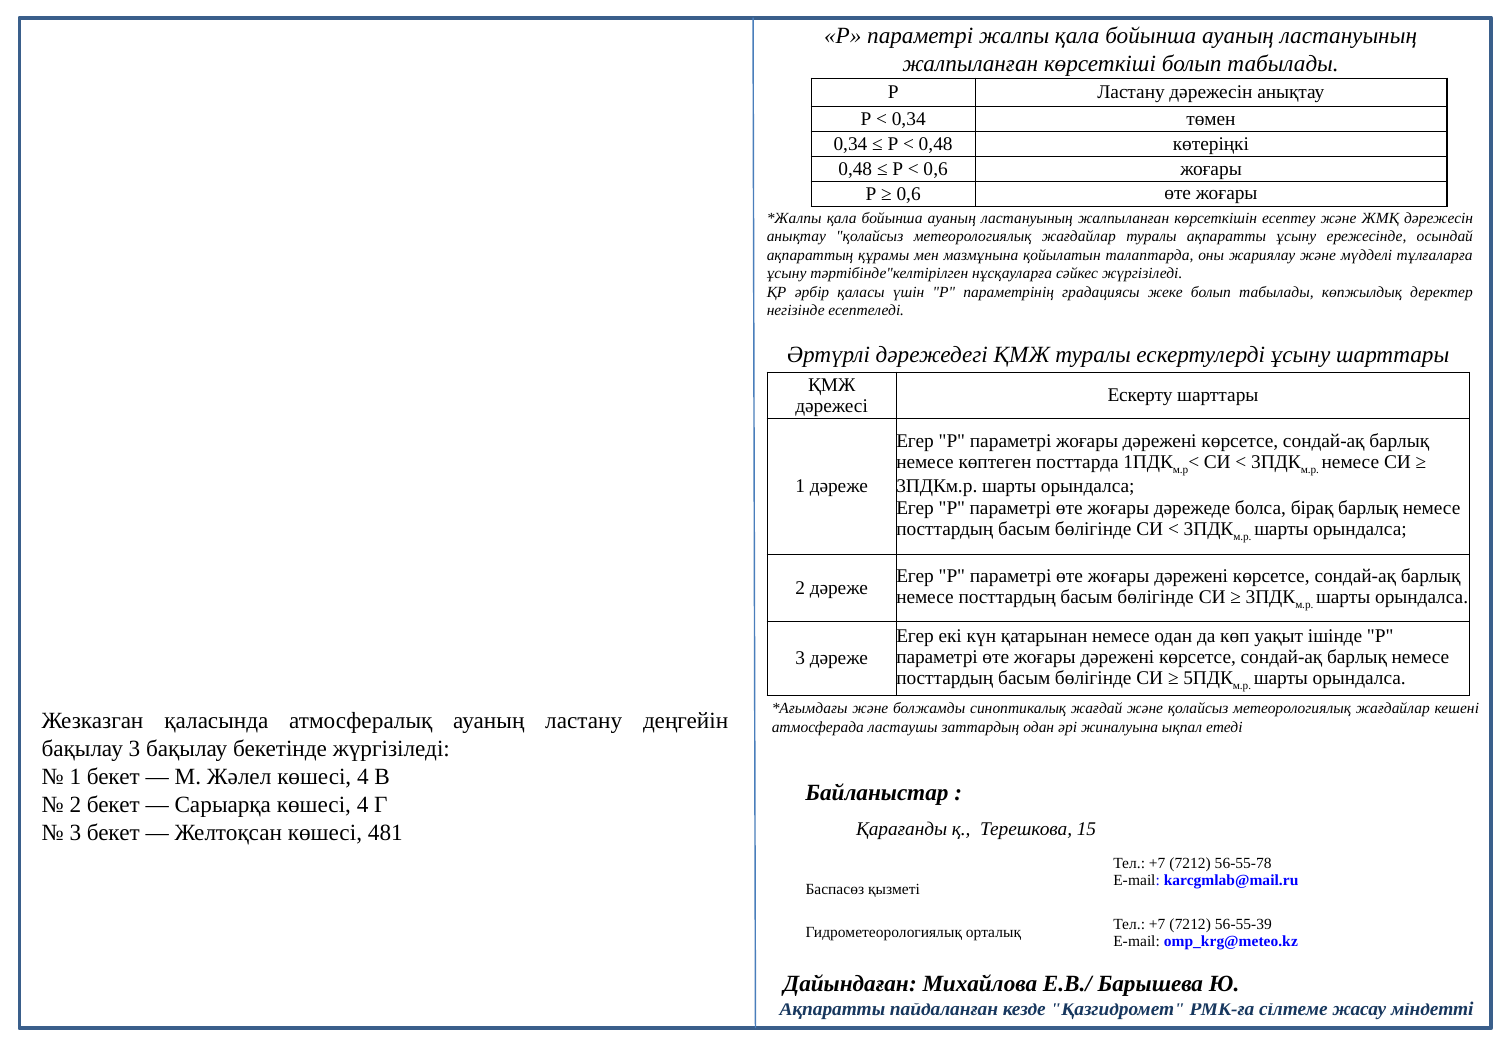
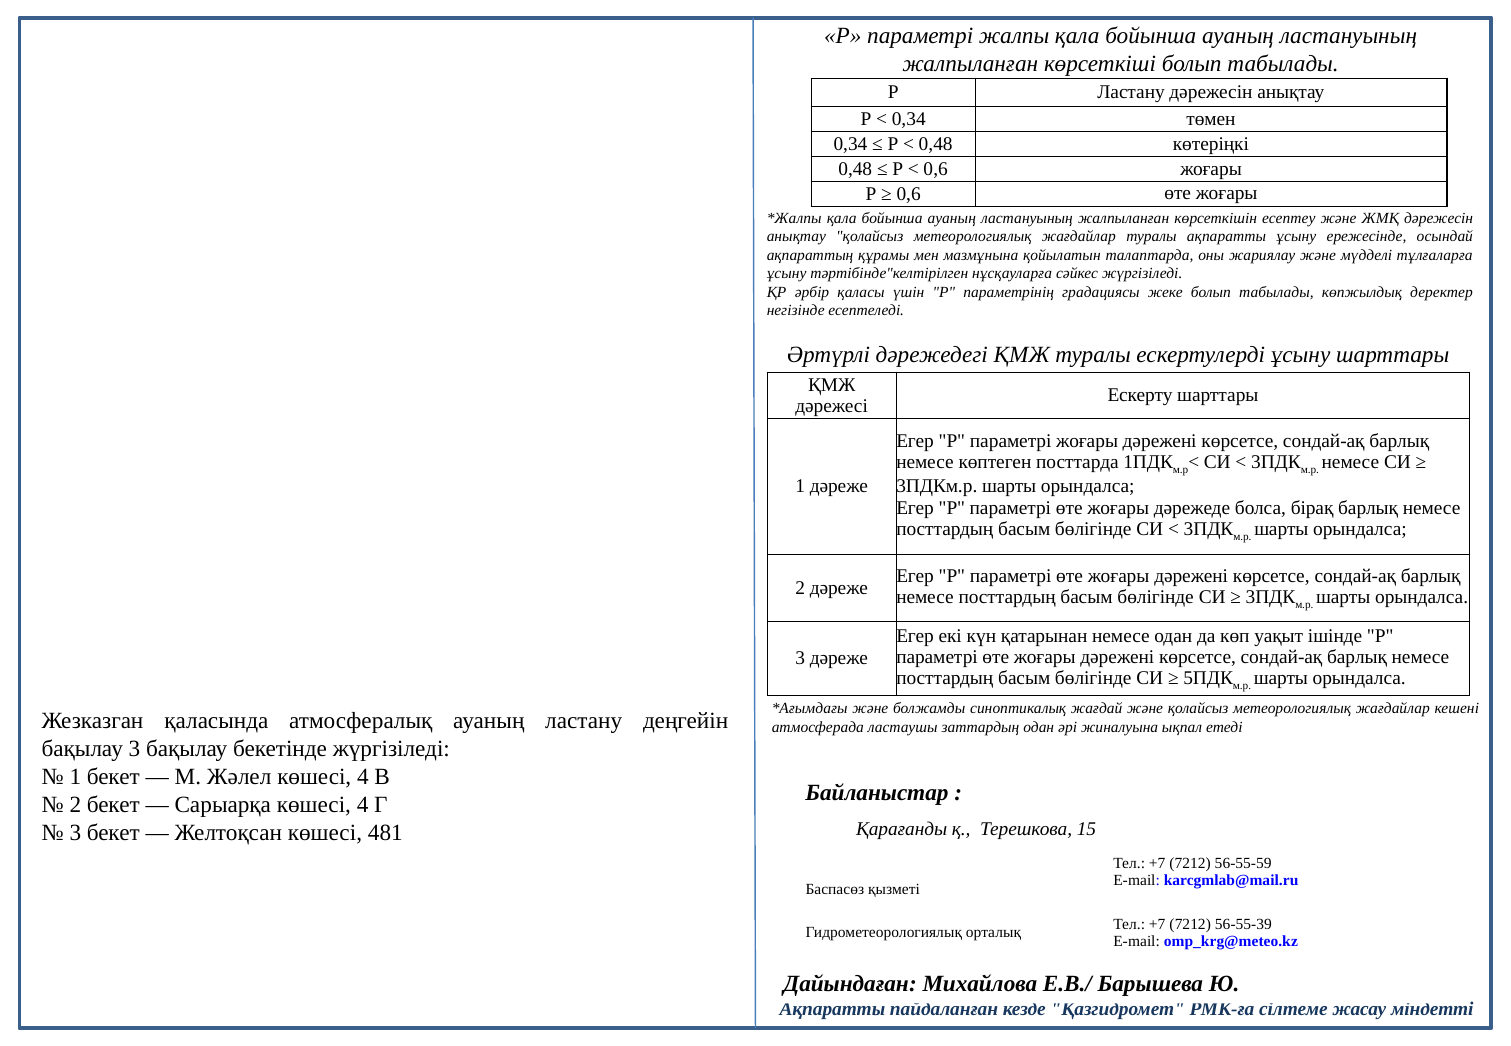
56-55-78: 56-55-78 -> 56-55-59 (1243, 864)
